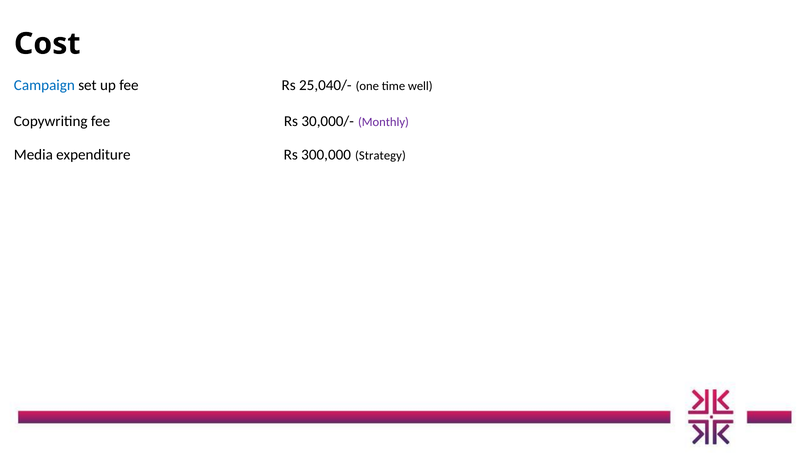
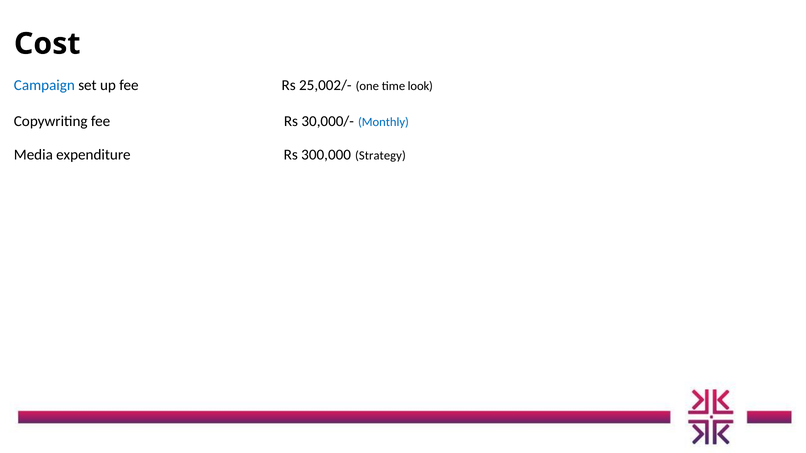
25,040/-: 25,040/- -> 25,002/- (325, 85)
well: well -> look (420, 86)
Monthly colour: purple -> blue (383, 122)
